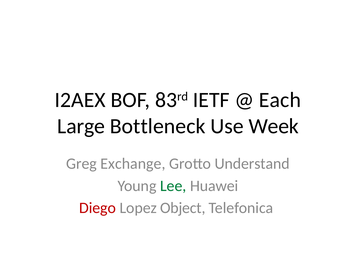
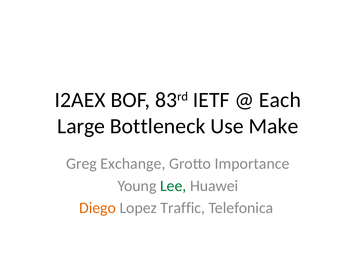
Week: Week -> Make (274, 126)
Understand: Understand -> Importance (252, 164)
Diego colour: red -> orange (98, 208)
Object: Object -> Traffic (183, 208)
